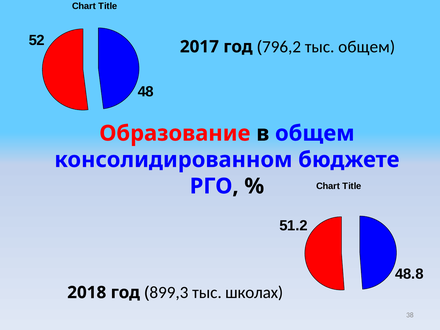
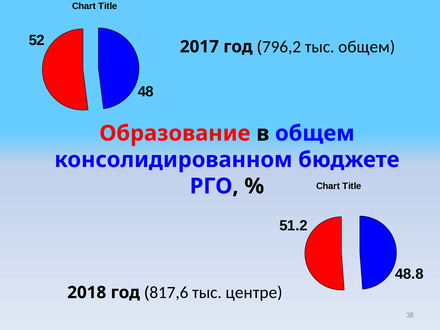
899,3: 899,3 -> 817,6 (169, 293)
школах: школах -> центре (254, 293)
